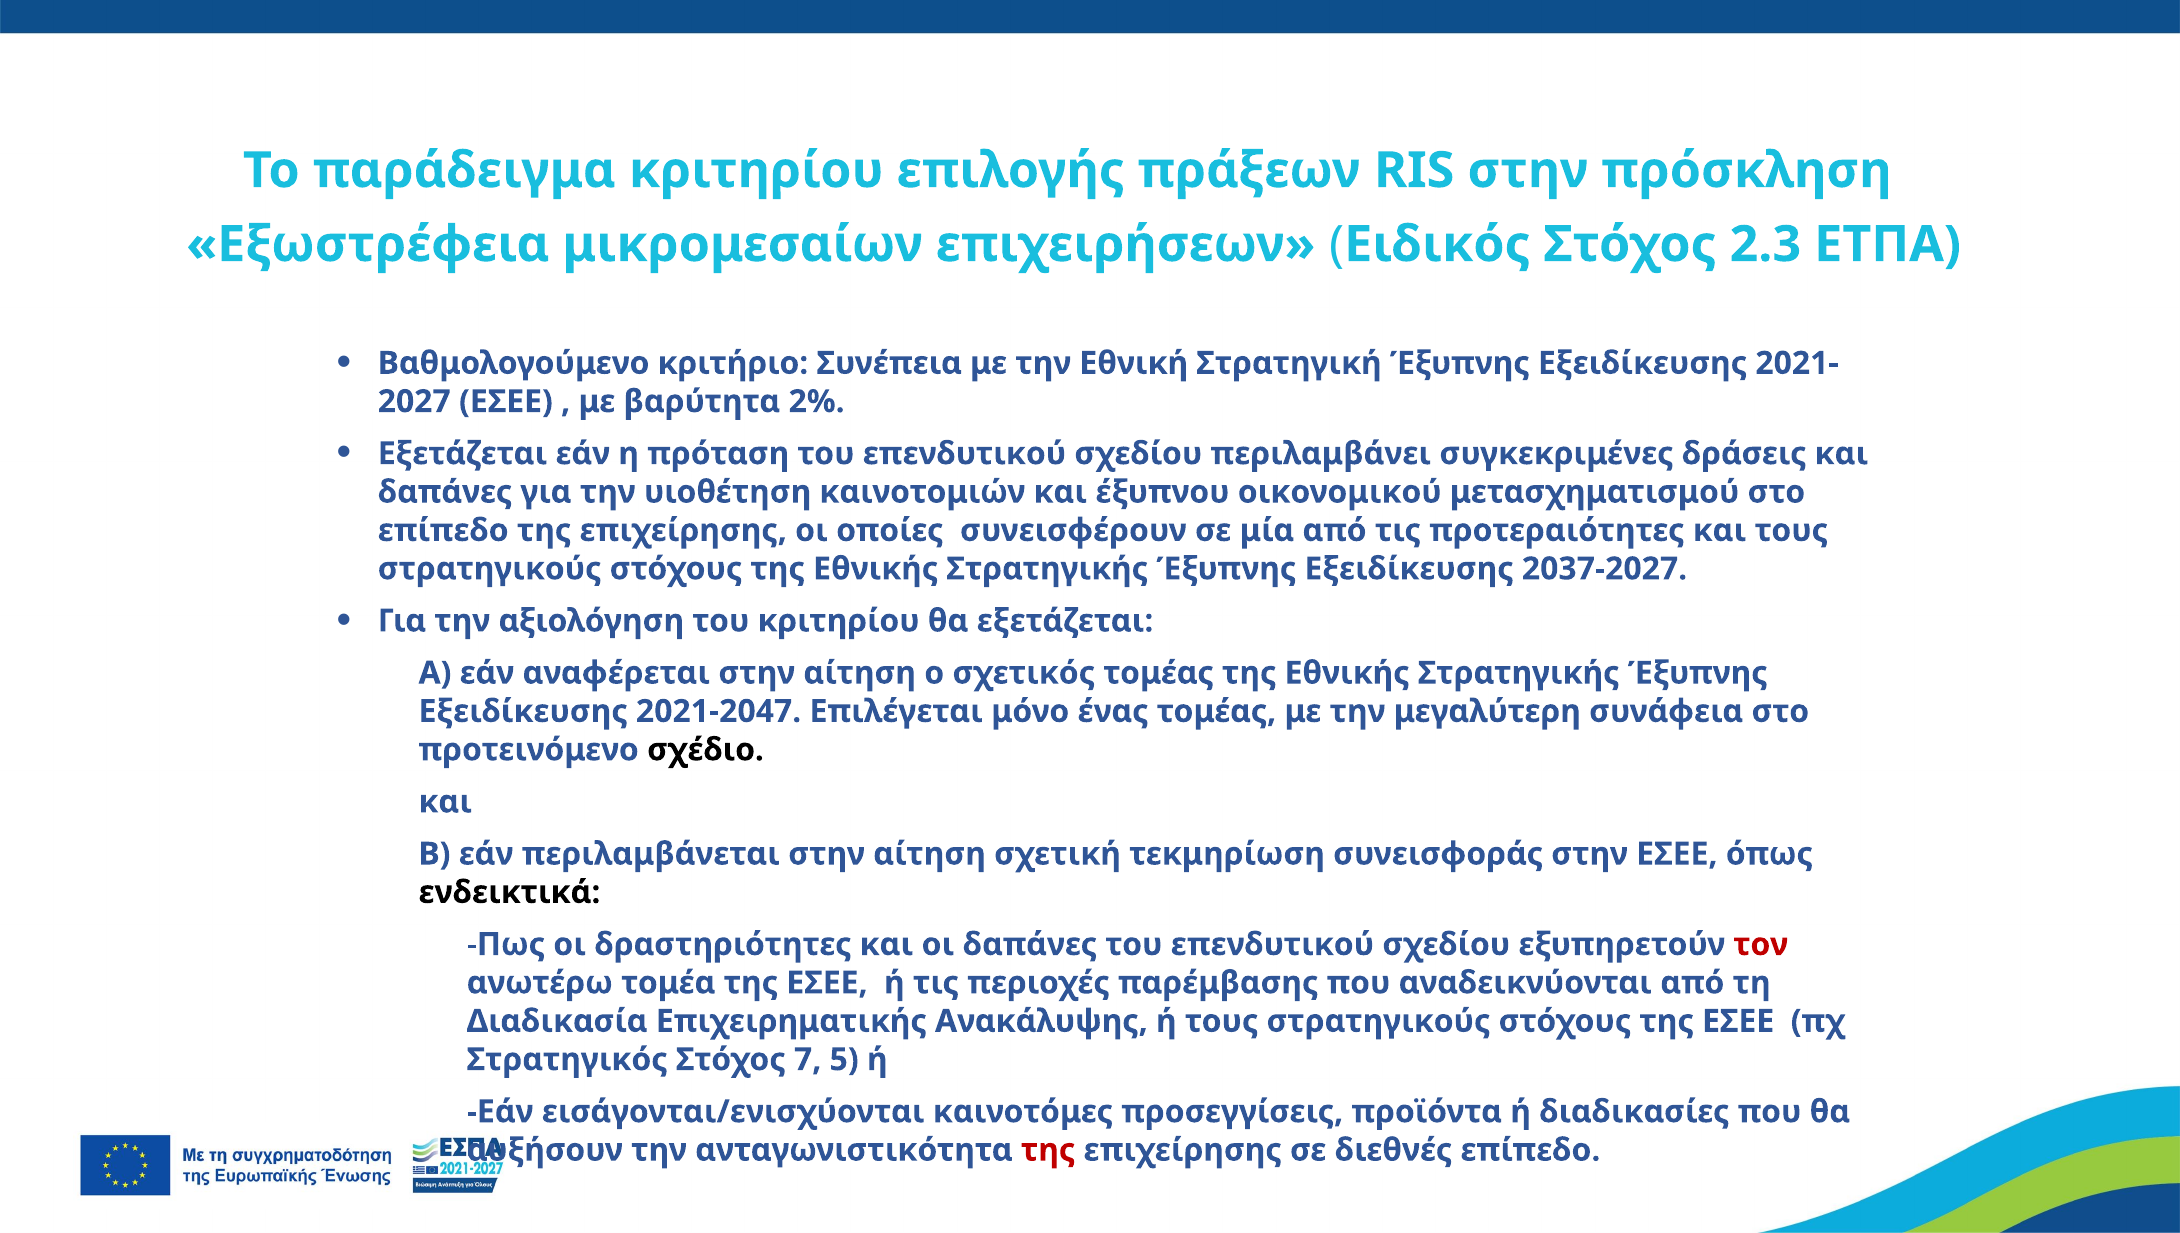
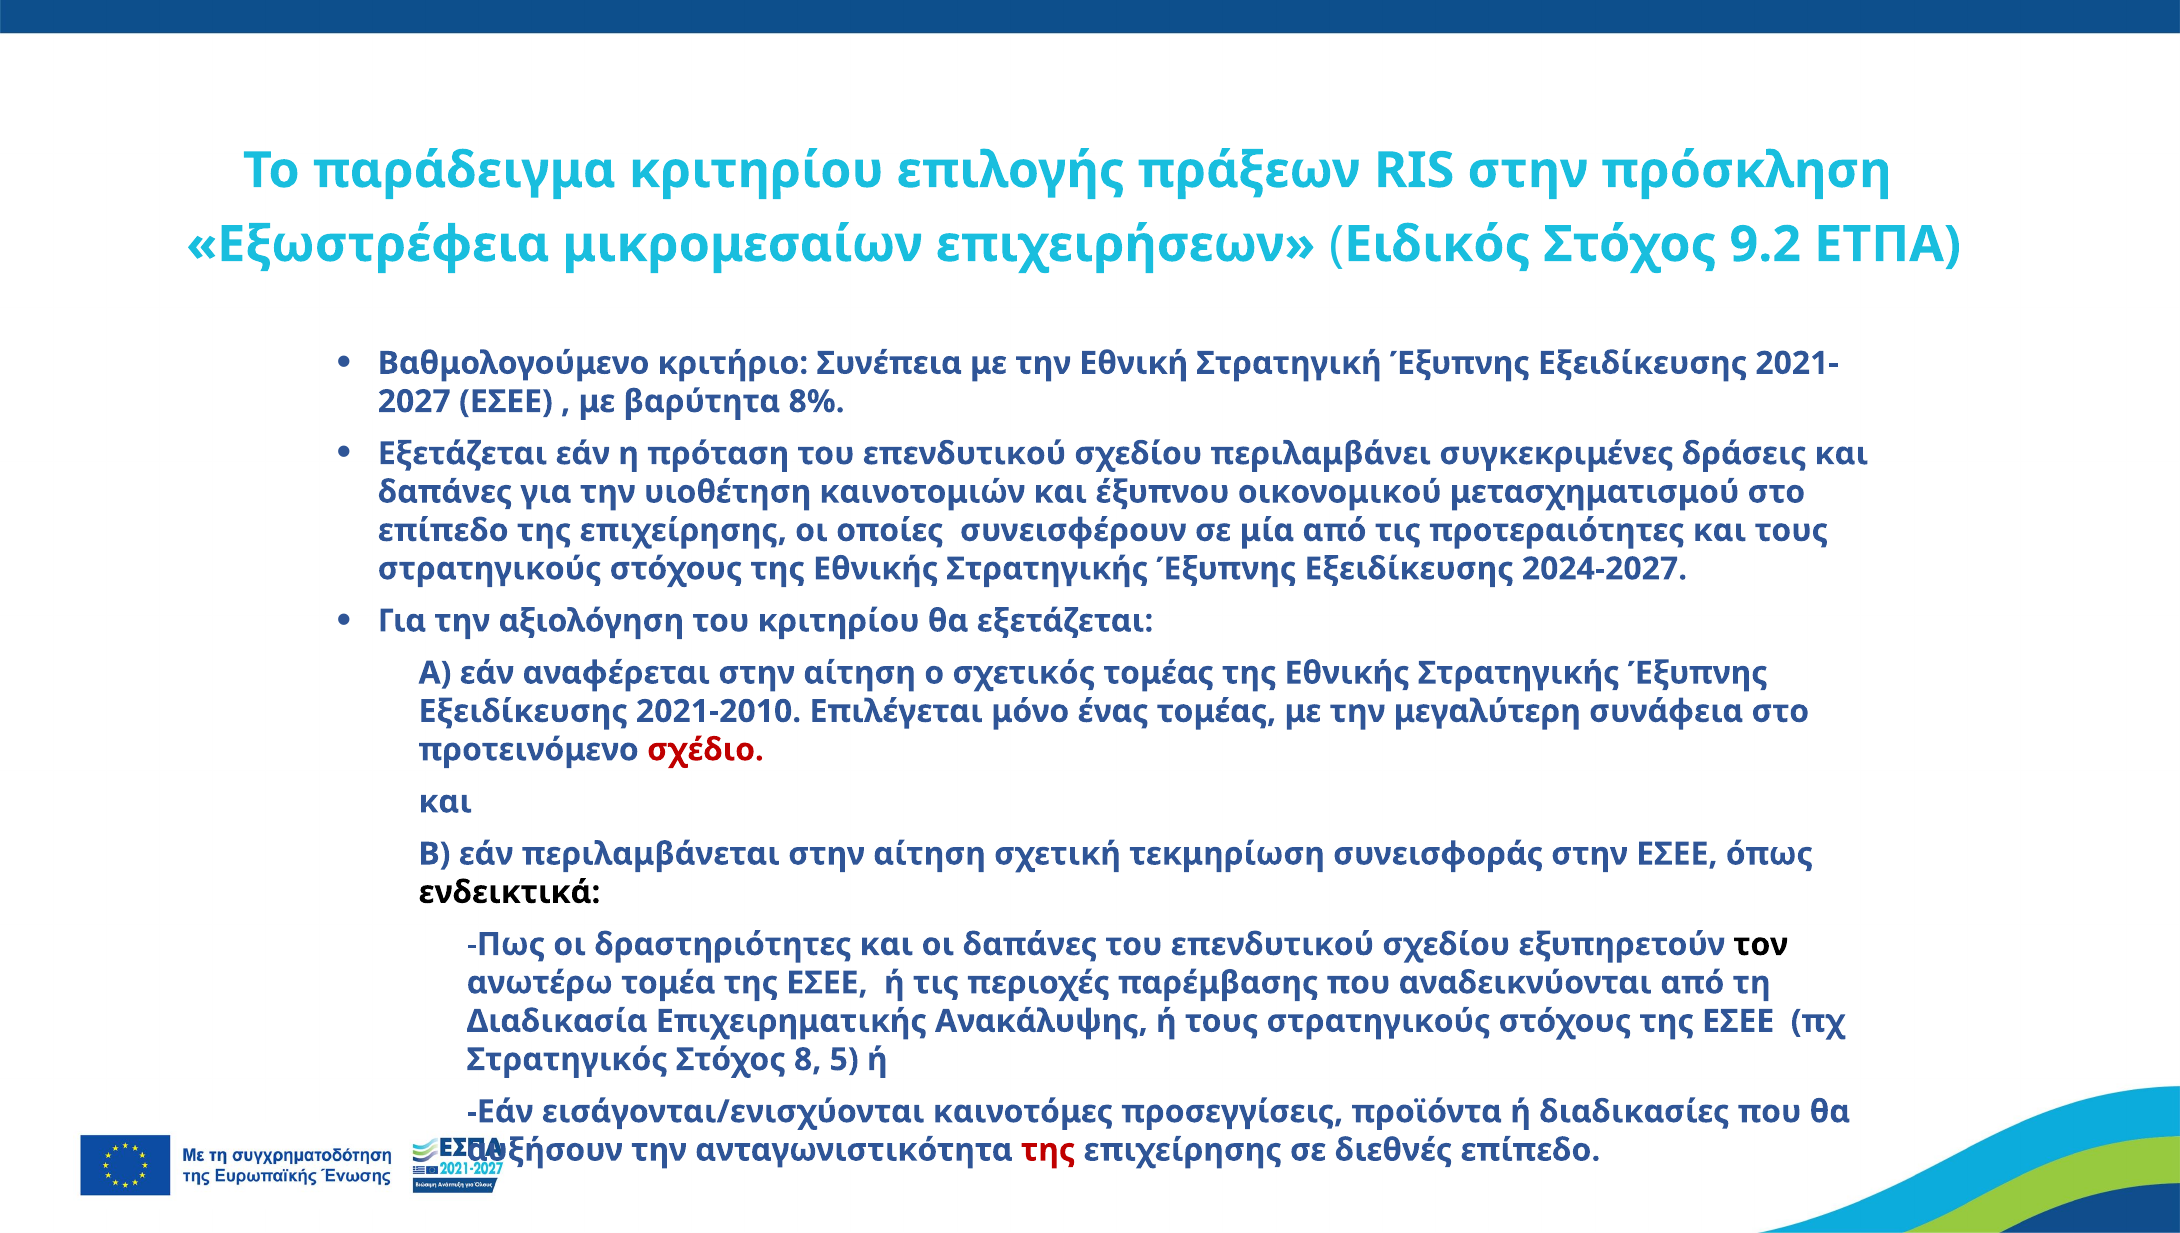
2.3: 2.3 -> 9.2 (1765, 245)
2%: 2% -> 8% (817, 402)
2037-2027: 2037-2027 -> 2024-2027 (1605, 569)
2021-2047: 2021-2047 -> 2021-2010 (719, 712)
σχέδιο colour: black -> red (705, 750)
τον colour: red -> black (1761, 945)
7: 7 -> 8 (808, 1060)
